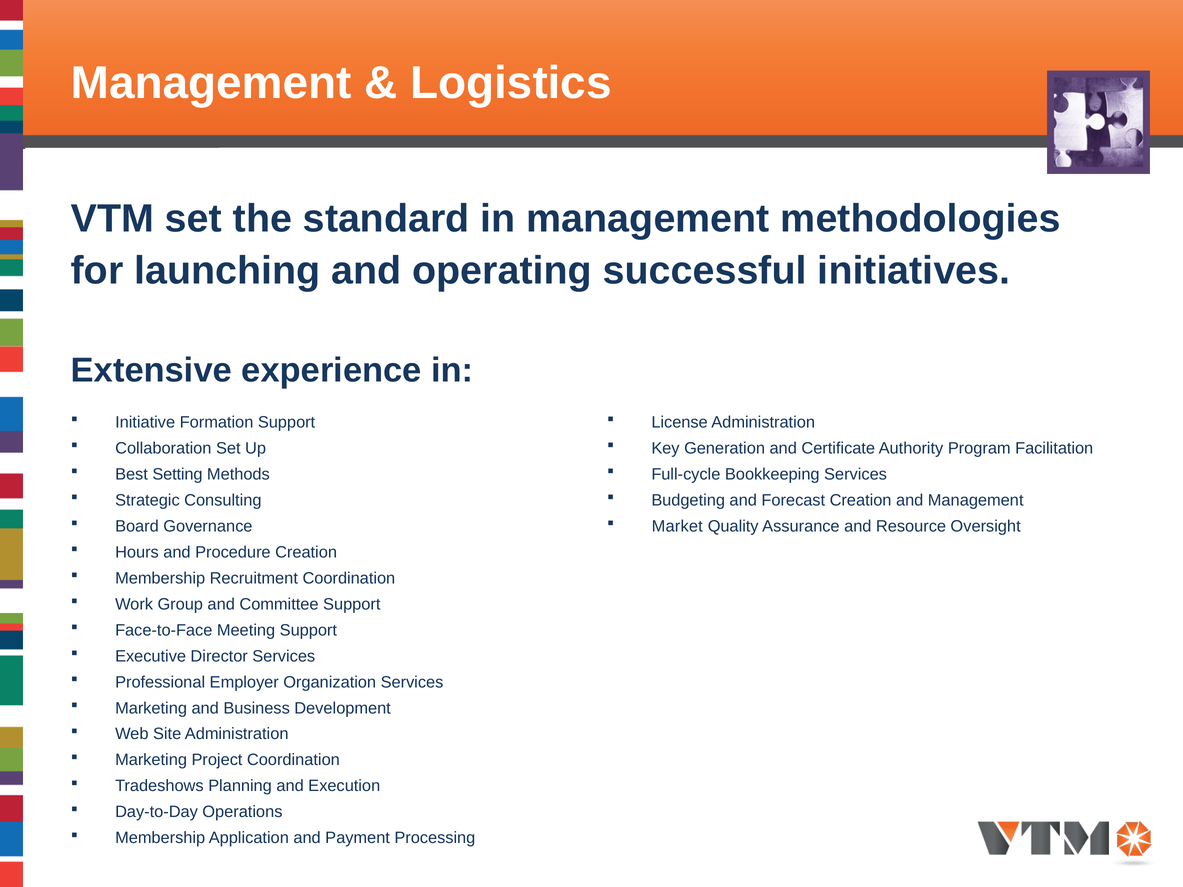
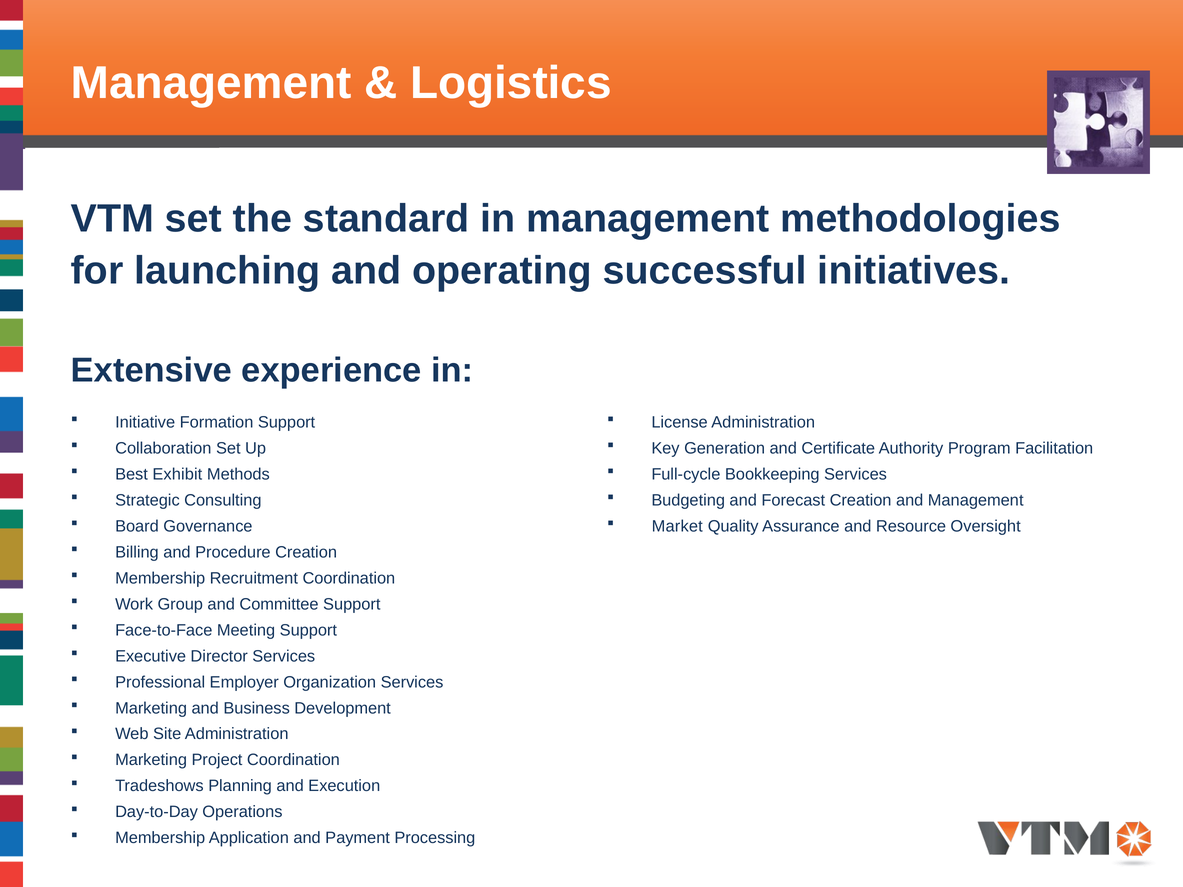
Setting: Setting -> Exhibit (177, 474)
Hours: Hours -> Billing (137, 552)
